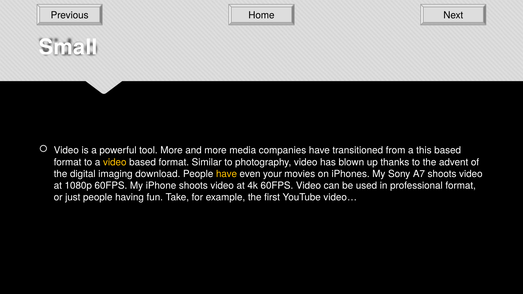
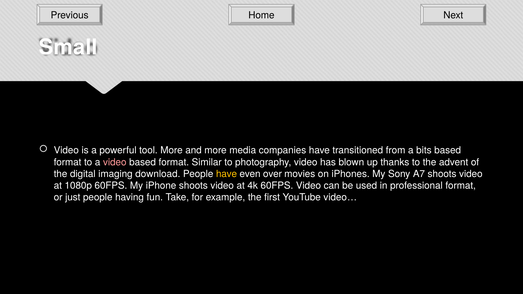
this: this -> bits (424, 150)
video colour: yellow -> pink (115, 162)
your: your -> over (272, 174)
